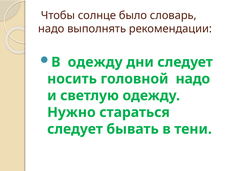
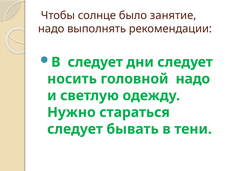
словарь: словарь -> занятие (173, 15)
В одежду: одежду -> следует (95, 62)
